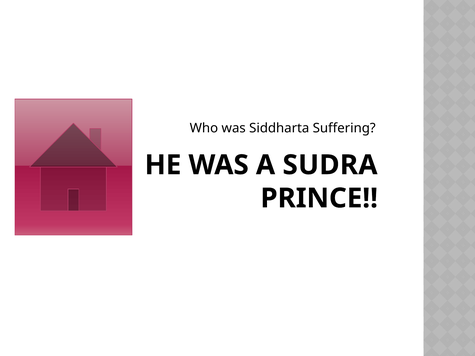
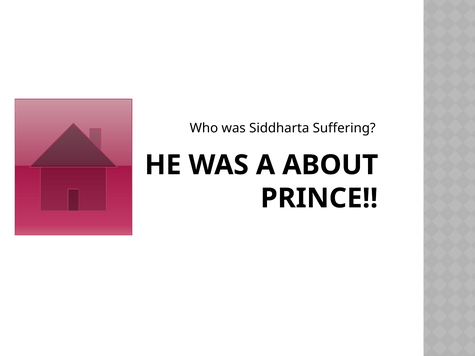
SUDRA: SUDRA -> ABOUT (330, 165)
